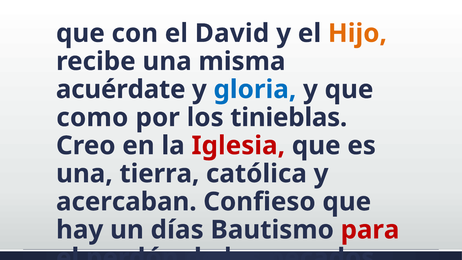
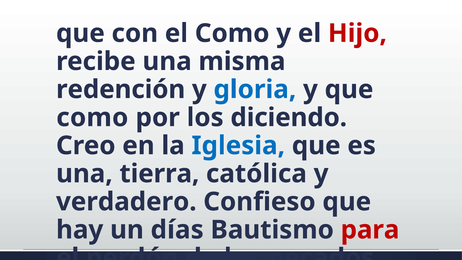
el David: David -> Como (232, 33)
Hijo colour: orange -> red (357, 33)
acuérdate: acuérdate -> redención (121, 89)
tinieblas: tinieblas -> diciendo (289, 117)
Iglesia colour: red -> blue (238, 146)
acercaban: acercaban -> verdadero (126, 202)
